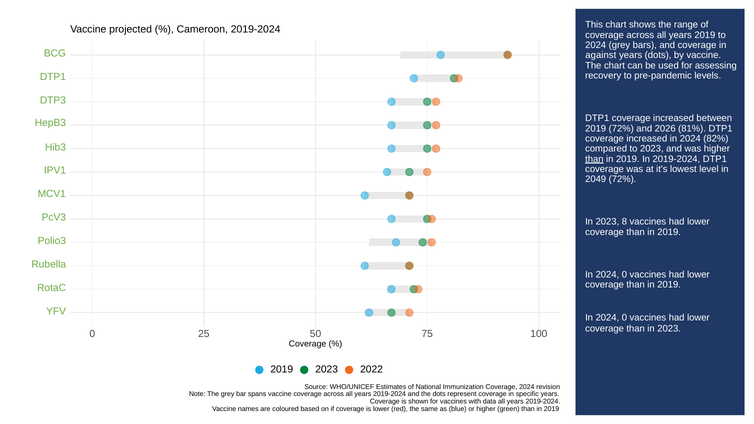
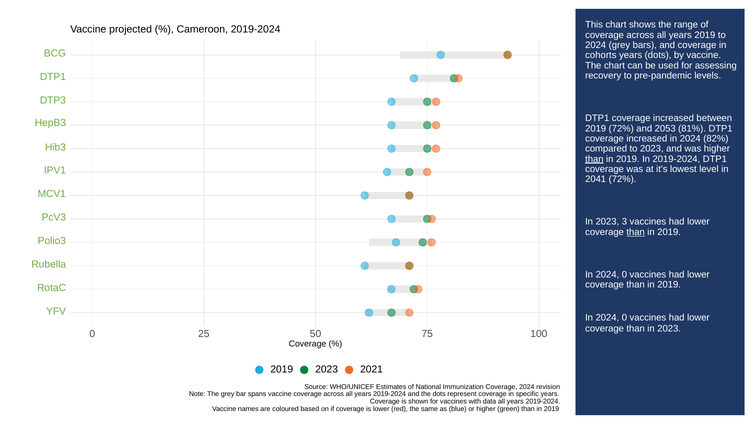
against: against -> cohorts (601, 55)
2026: 2026 -> 2053 (665, 128)
2049: 2049 -> 2041 (596, 179)
8: 8 -> 3 (624, 222)
than underline: none -> present (636, 232)
2022: 2022 -> 2021 (372, 370)
